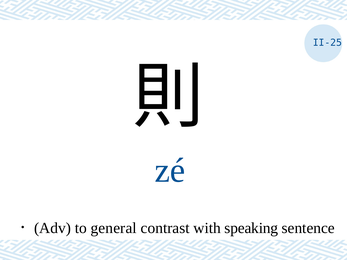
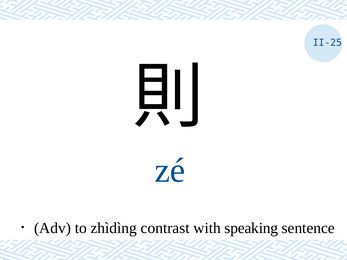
general: general -> zhìdìng (114, 228)
